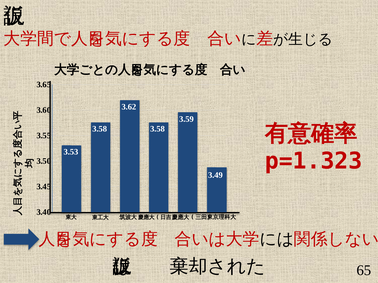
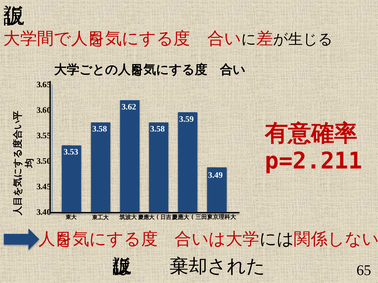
p=1.323: p=1.323 -> p=2.211 (314, 161)
